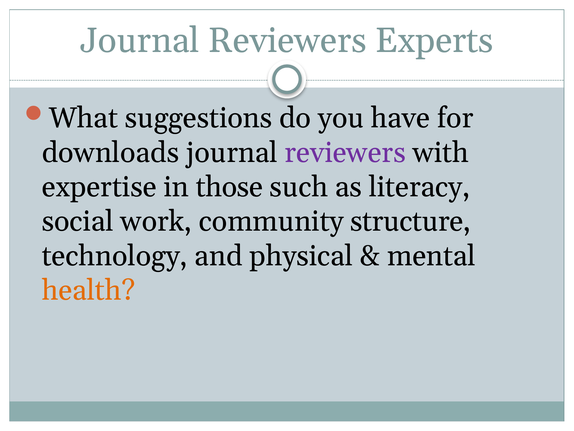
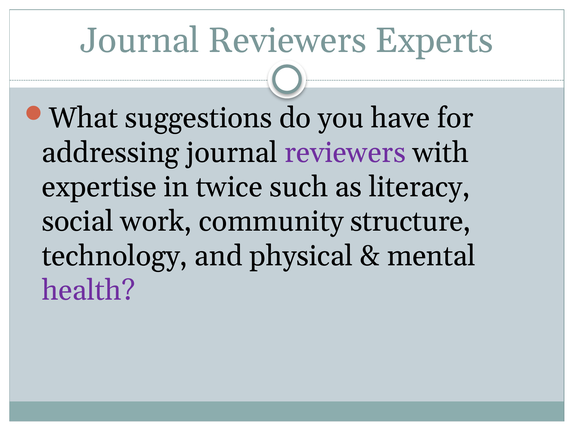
downloads: downloads -> addressing (110, 152)
those: those -> twice (229, 187)
health colour: orange -> purple (89, 290)
